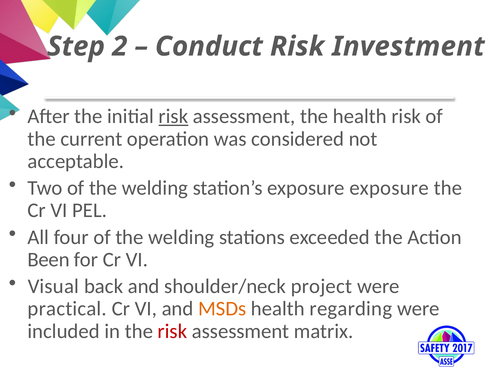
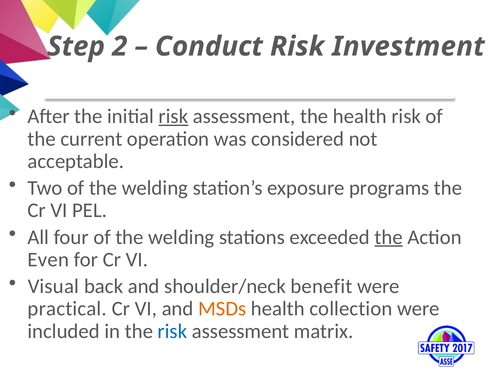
exposure exposure: exposure -> programs (389, 188)
the underline: none -> present (389, 237)
Been: Been -> Even (48, 260)
project: project -> benefit (321, 286)
regarding: regarding -> collection (351, 309)
risk colour: red -> blue (172, 331)
